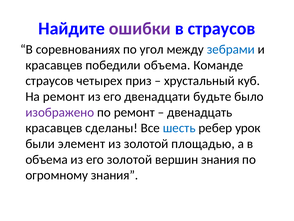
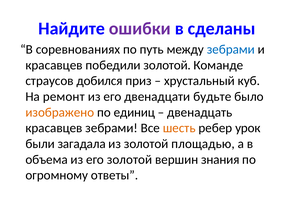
в страусов: страусов -> сделаны (222, 28)
угол: угол -> путь (152, 49)
победили объема: объема -> золотой (167, 65)
четырех: четырех -> добился (100, 81)
изображено colour: purple -> orange (60, 112)
по ремонт: ремонт -> единиц (134, 112)
красавцев сделаны: сделаны -> зебрами (112, 128)
шесть colour: blue -> orange (179, 128)
элемент: элемент -> загадала (82, 143)
огромному знания: знания -> ответы (115, 175)
